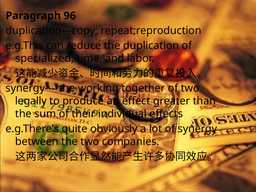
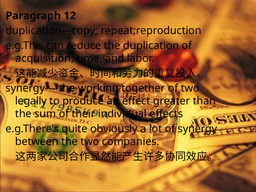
96: 96 -> 12 (70, 16)
specialized: specialized -> acquisition (45, 58)
